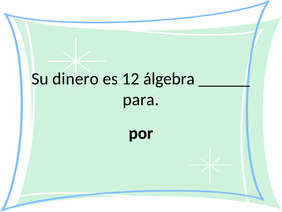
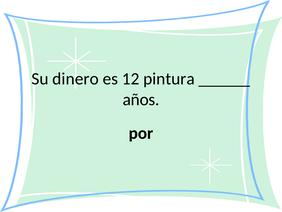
álgebra: álgebra -> pintura (169, 79)
para: para -> años (141, 99)
